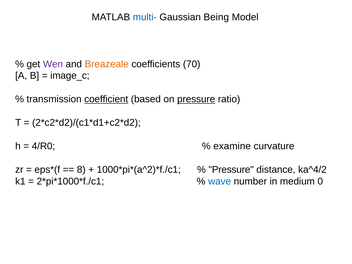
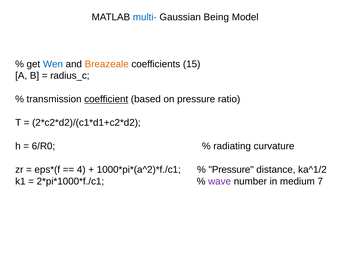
Wen colour: purple -> blue (53, 64)
70: 70 -> 15 (192, 64)
image_c: image_c -> radius_c (70, 76)
pressure underline: present -> none (196, 99)
4/R0: 4/R0 -> 6/R0 (43, 146)
examine: examine -> radiating (232, 146)
8: 8 -> 4 (81, 170)
ka^4/2: ka^4/2 -> ka^1/2 (312, 170)
wave colour: blue -> purple (220, 181)
0: 0 -> 7 (320, 181)
